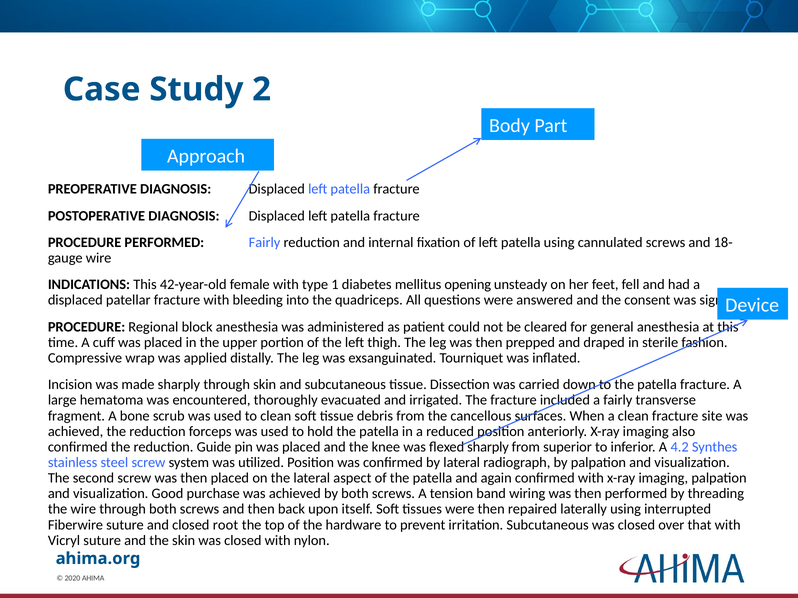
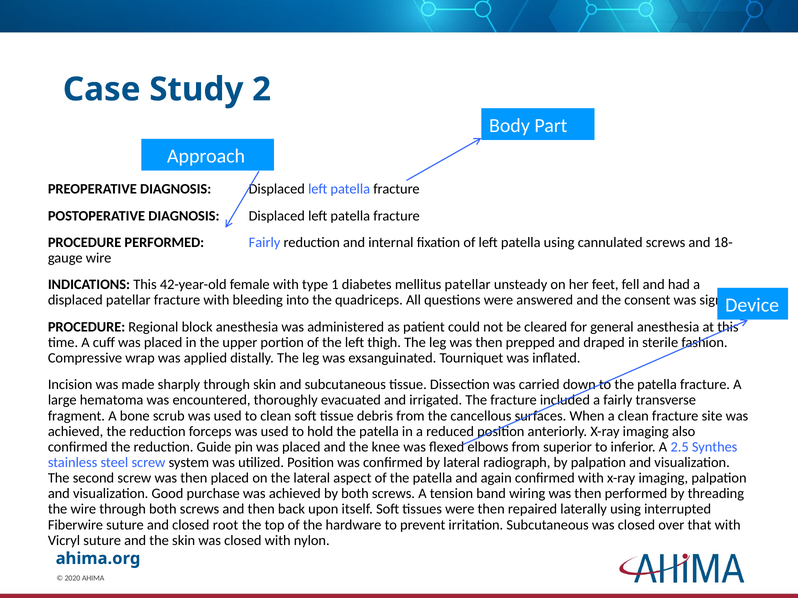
mellitus opening: opening -> patellar (468, 285)
flexed sharply: sharply -> elbows (488, 447)
4.2: 4.2 -> 2.5 (680, 447)
